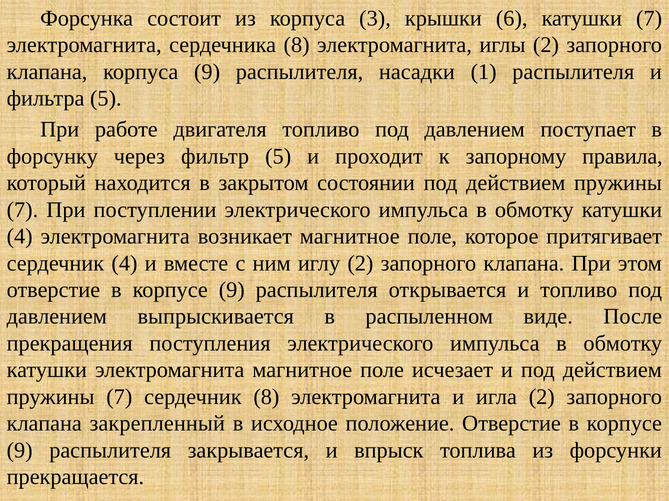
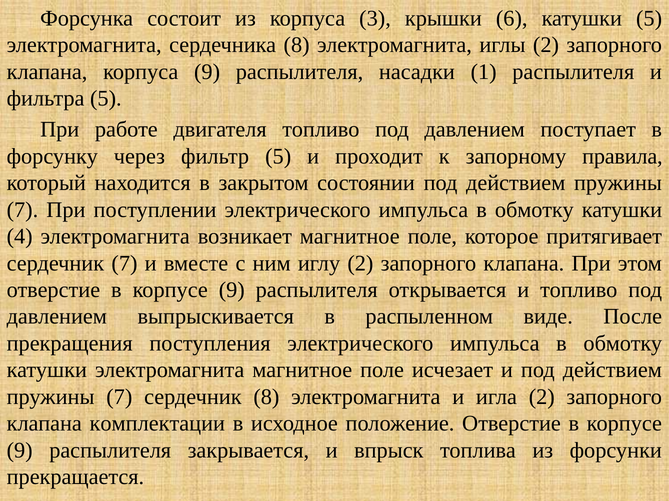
катушки 7: 7 -> 5 (649, 18)
сердечник 4: 4 -> 7 (124, 264)
закрепленный: закрепленный -> комплектации (157, 424)
